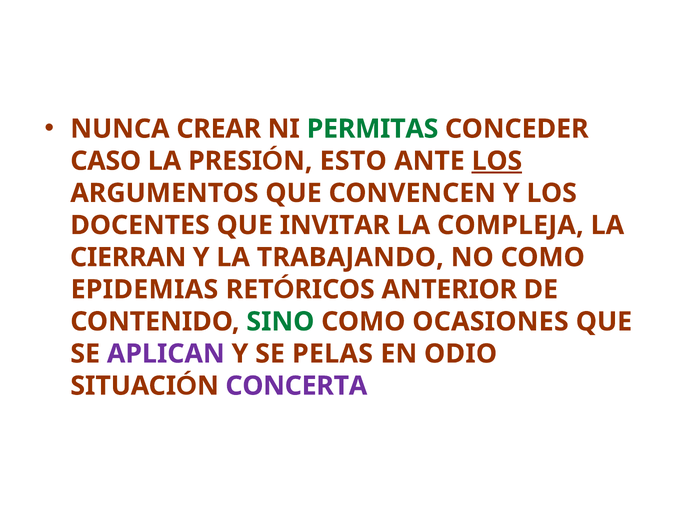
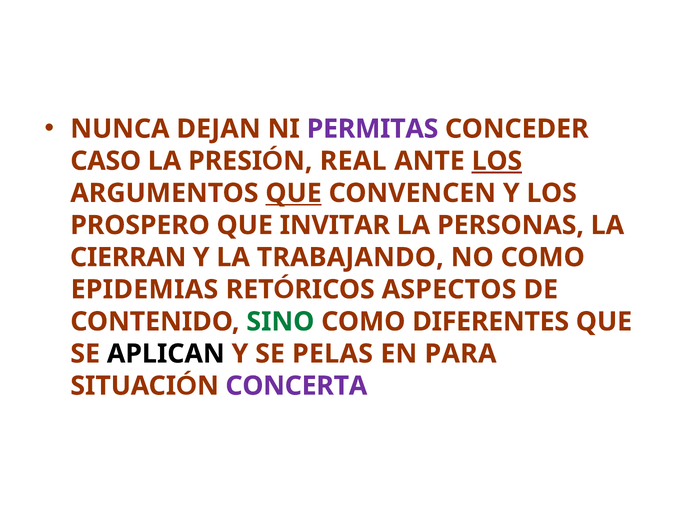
CREAR: CREAR -> DEJAN (219, 129)
PERMITAS colour: green -> purple (373, 129)
ESTO: ESTO -> REAL (353, 161)
QUE underline: none -> present (294, 193)
DOCENTES: DOCENTES -> PROSPERO (140, 225)
COMPLEJA: COMPLEJA -> PERSONAS (511, 225)
ANTERIOR: ANTERIOR -> ASPECTOS (449, 290)
OCASIONES: OCASIONES -> DIFERENTES (491, 322)
APLICAN colour: purple -> black (166, 354)
ODIO: ODIO -> PARA (461, 354)
